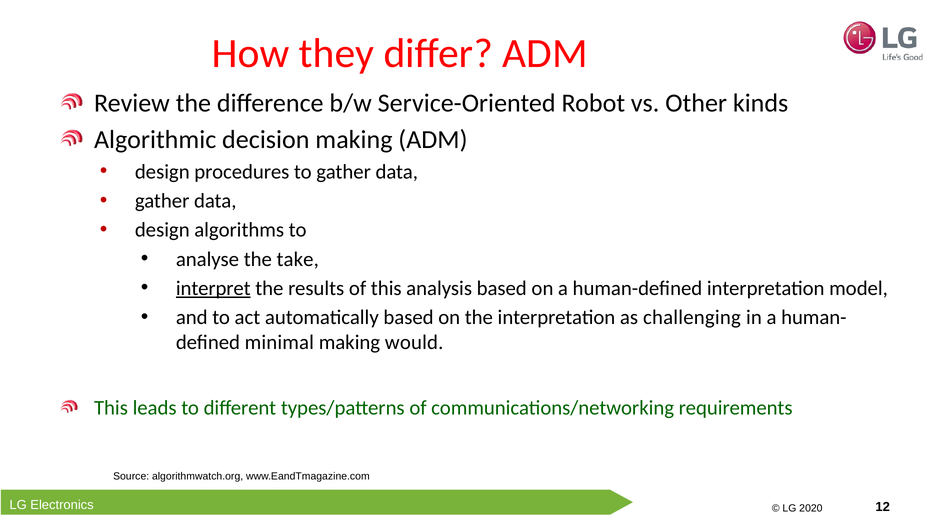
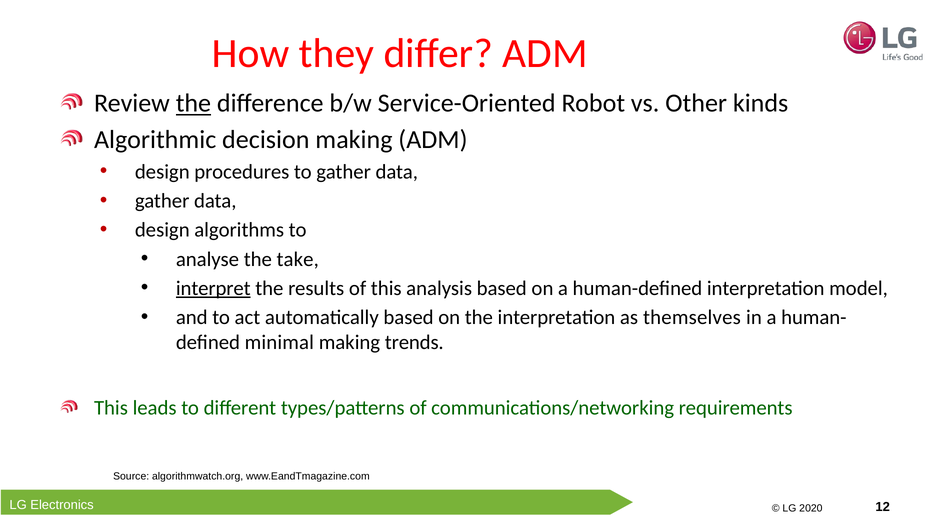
the underline: none -> present (193, 103)
challenging: challenging -> themselves (692, 317)
would: would -> trends (414, 342)
